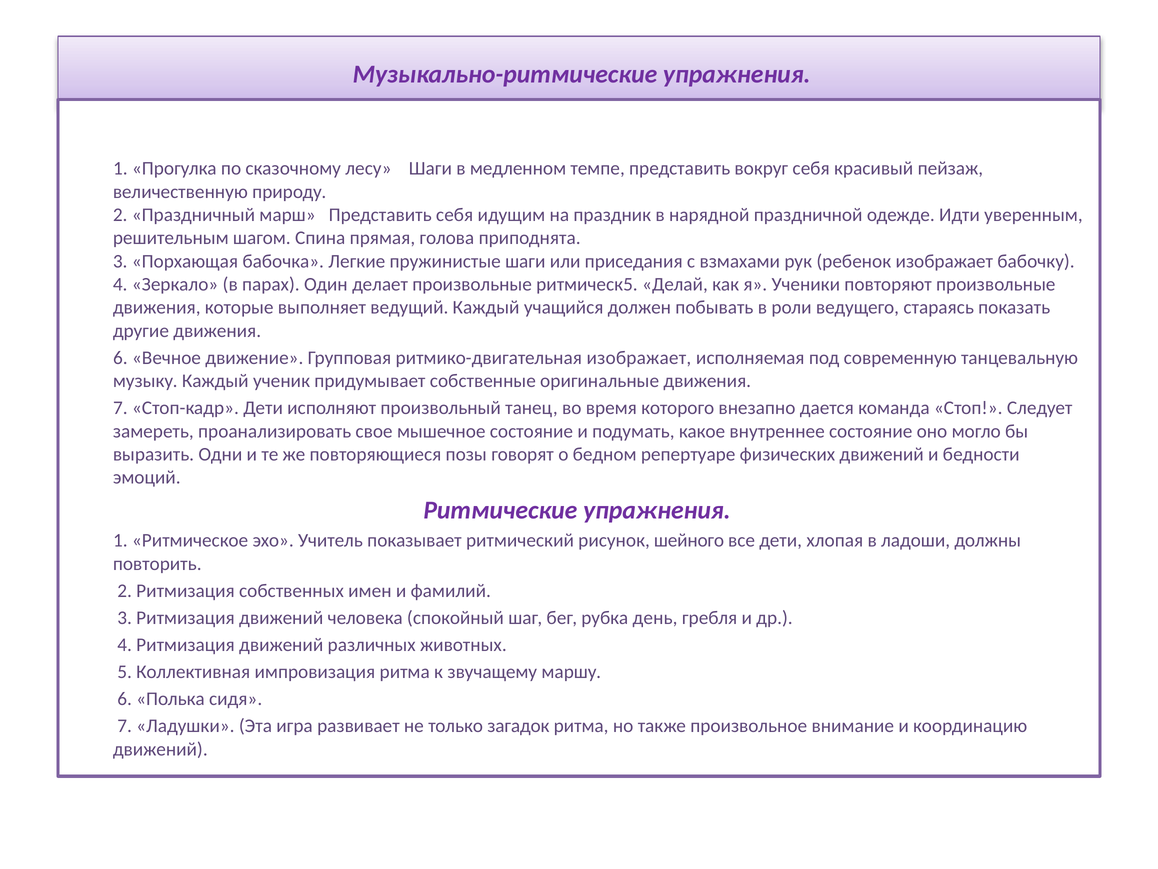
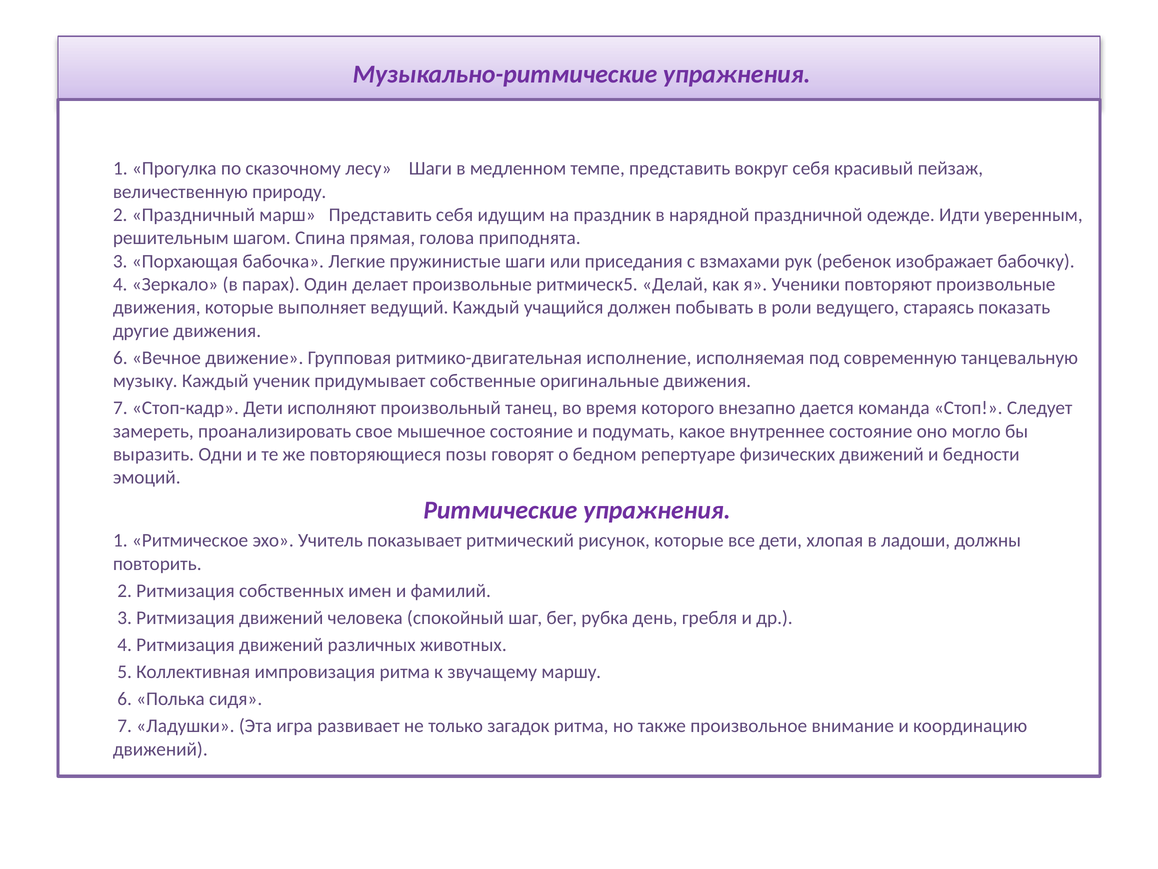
ритмико-двигательная изображает: изображает -> исполнение (639, 358)
рисунок шейного: шейного -> которые (689, 540)
